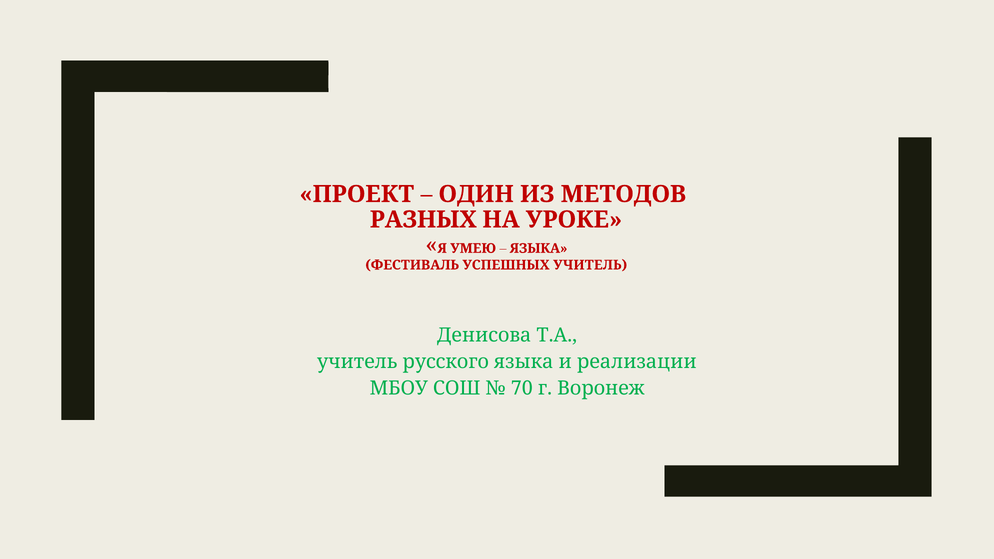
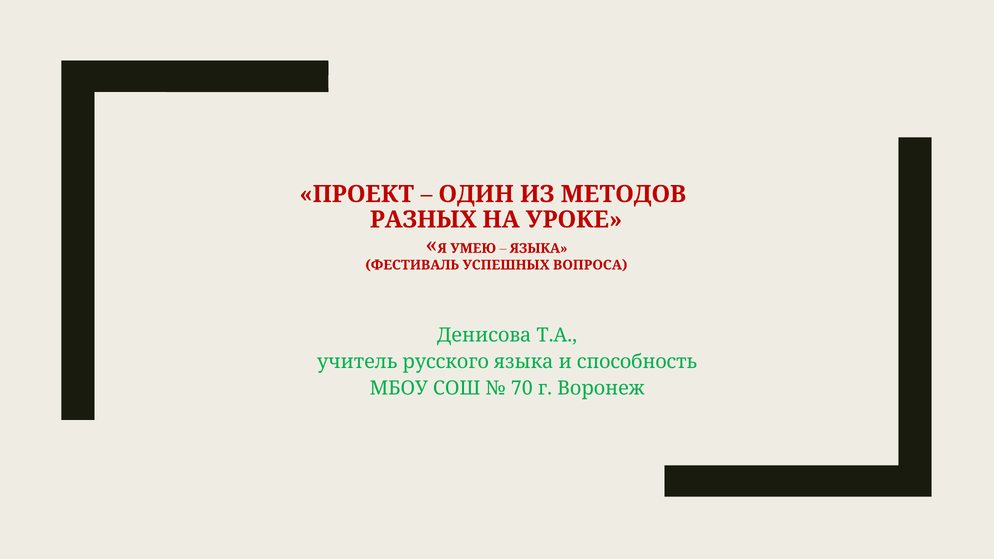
УСПЕШНЫХ УЧИТЕЛЬ: УЧИТЕЛЬ -> ВОПРОСА (590, 265)
реализации: реализации -> способность (637, 362)
